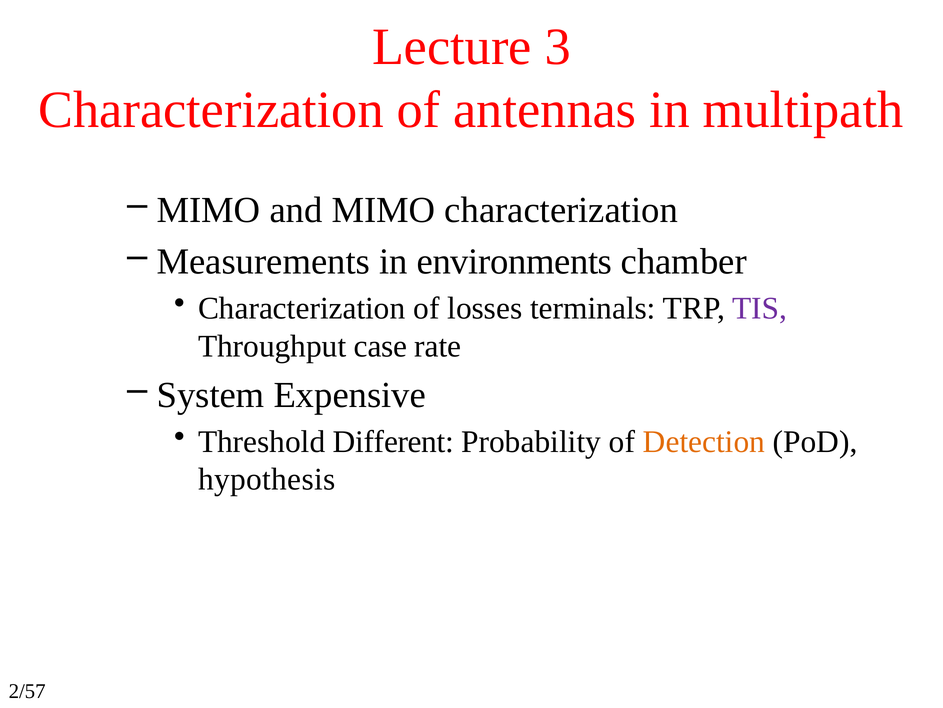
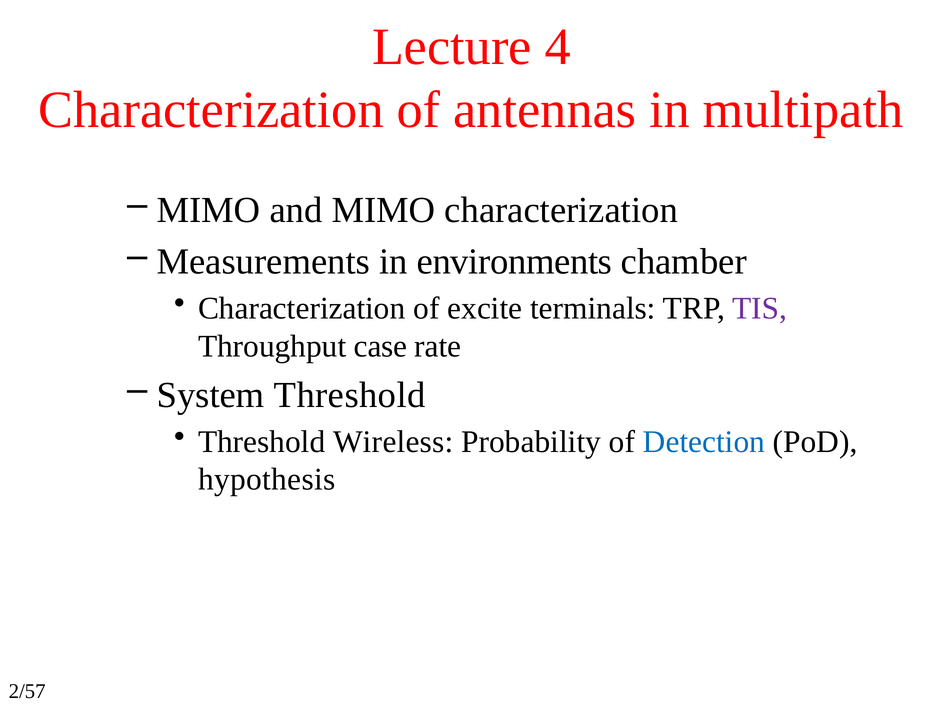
3: 3 -> 4 (558, 47)
losses: losses -> excite (485, 308)
System Expensive: Expensive -> Threshold (350, 394)
Different: Different -> Wireless (393, 441)
Detection colour: orange -> blue (704, 441)
